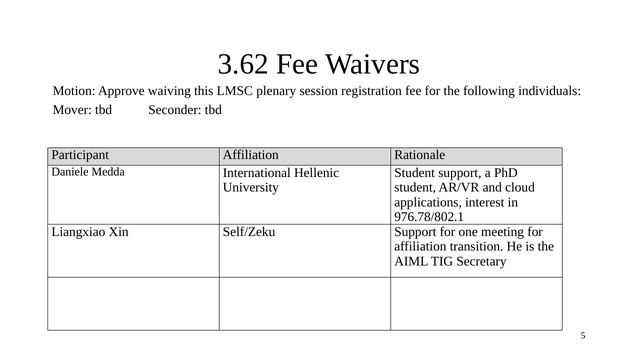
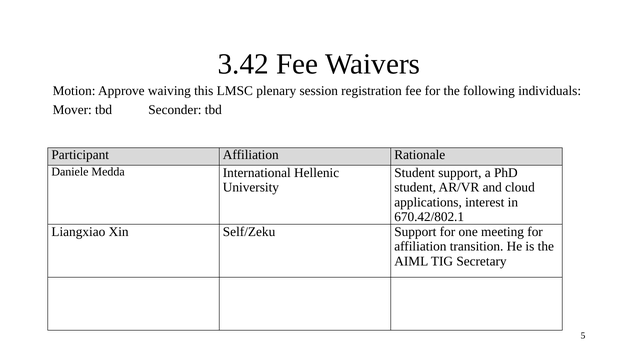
3.62: 3.62 -> 3.42 (243, 64)
976.78/802.1: 976.78/802.1 -> 670.42/802.1 (429, 217)
